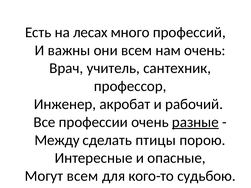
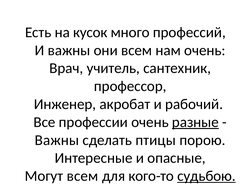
лесах: лесах -> кусок (90, 32)
Между: Между -> Важны (57, 140)
судьбою underline: none -> present (206, 176)
